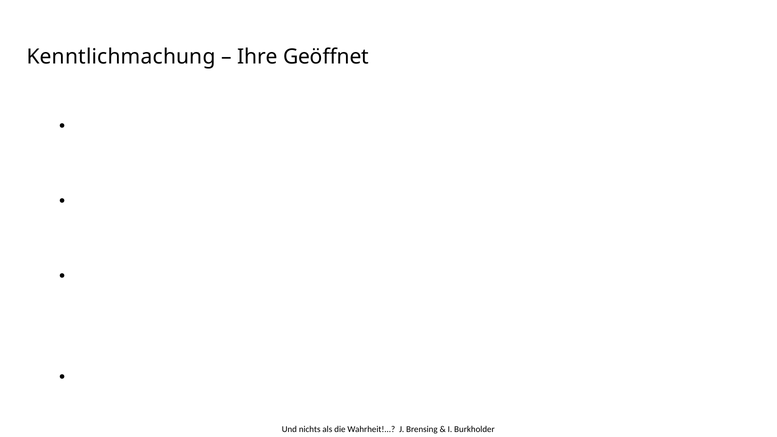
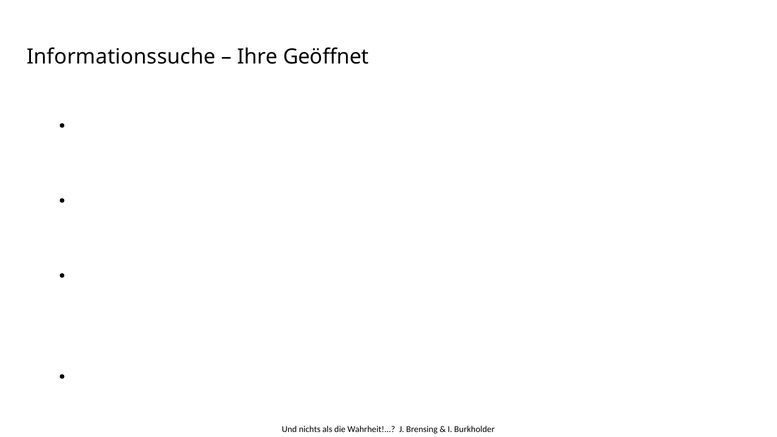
Kenntlichmachung: Kenntlichmachung -> Informationssuche (121, 57)
